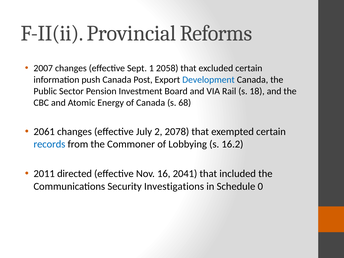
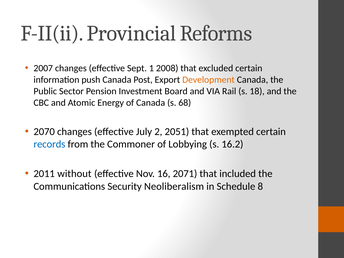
2058: 2058 -> 2008 (167, 68)
Development colour: blue -> orange (209, 80)
2061: 2061 -> 2070 (44, 132)
2078: 2078 -> 2051 (177, 132)
directed: directed -> without (74, 174)
2041: 2041 -> 2071 (185, 174)
Investigations: Investigations -> Neoliberalism (174, 186)
0: 0 -> 8 (260, 186)
